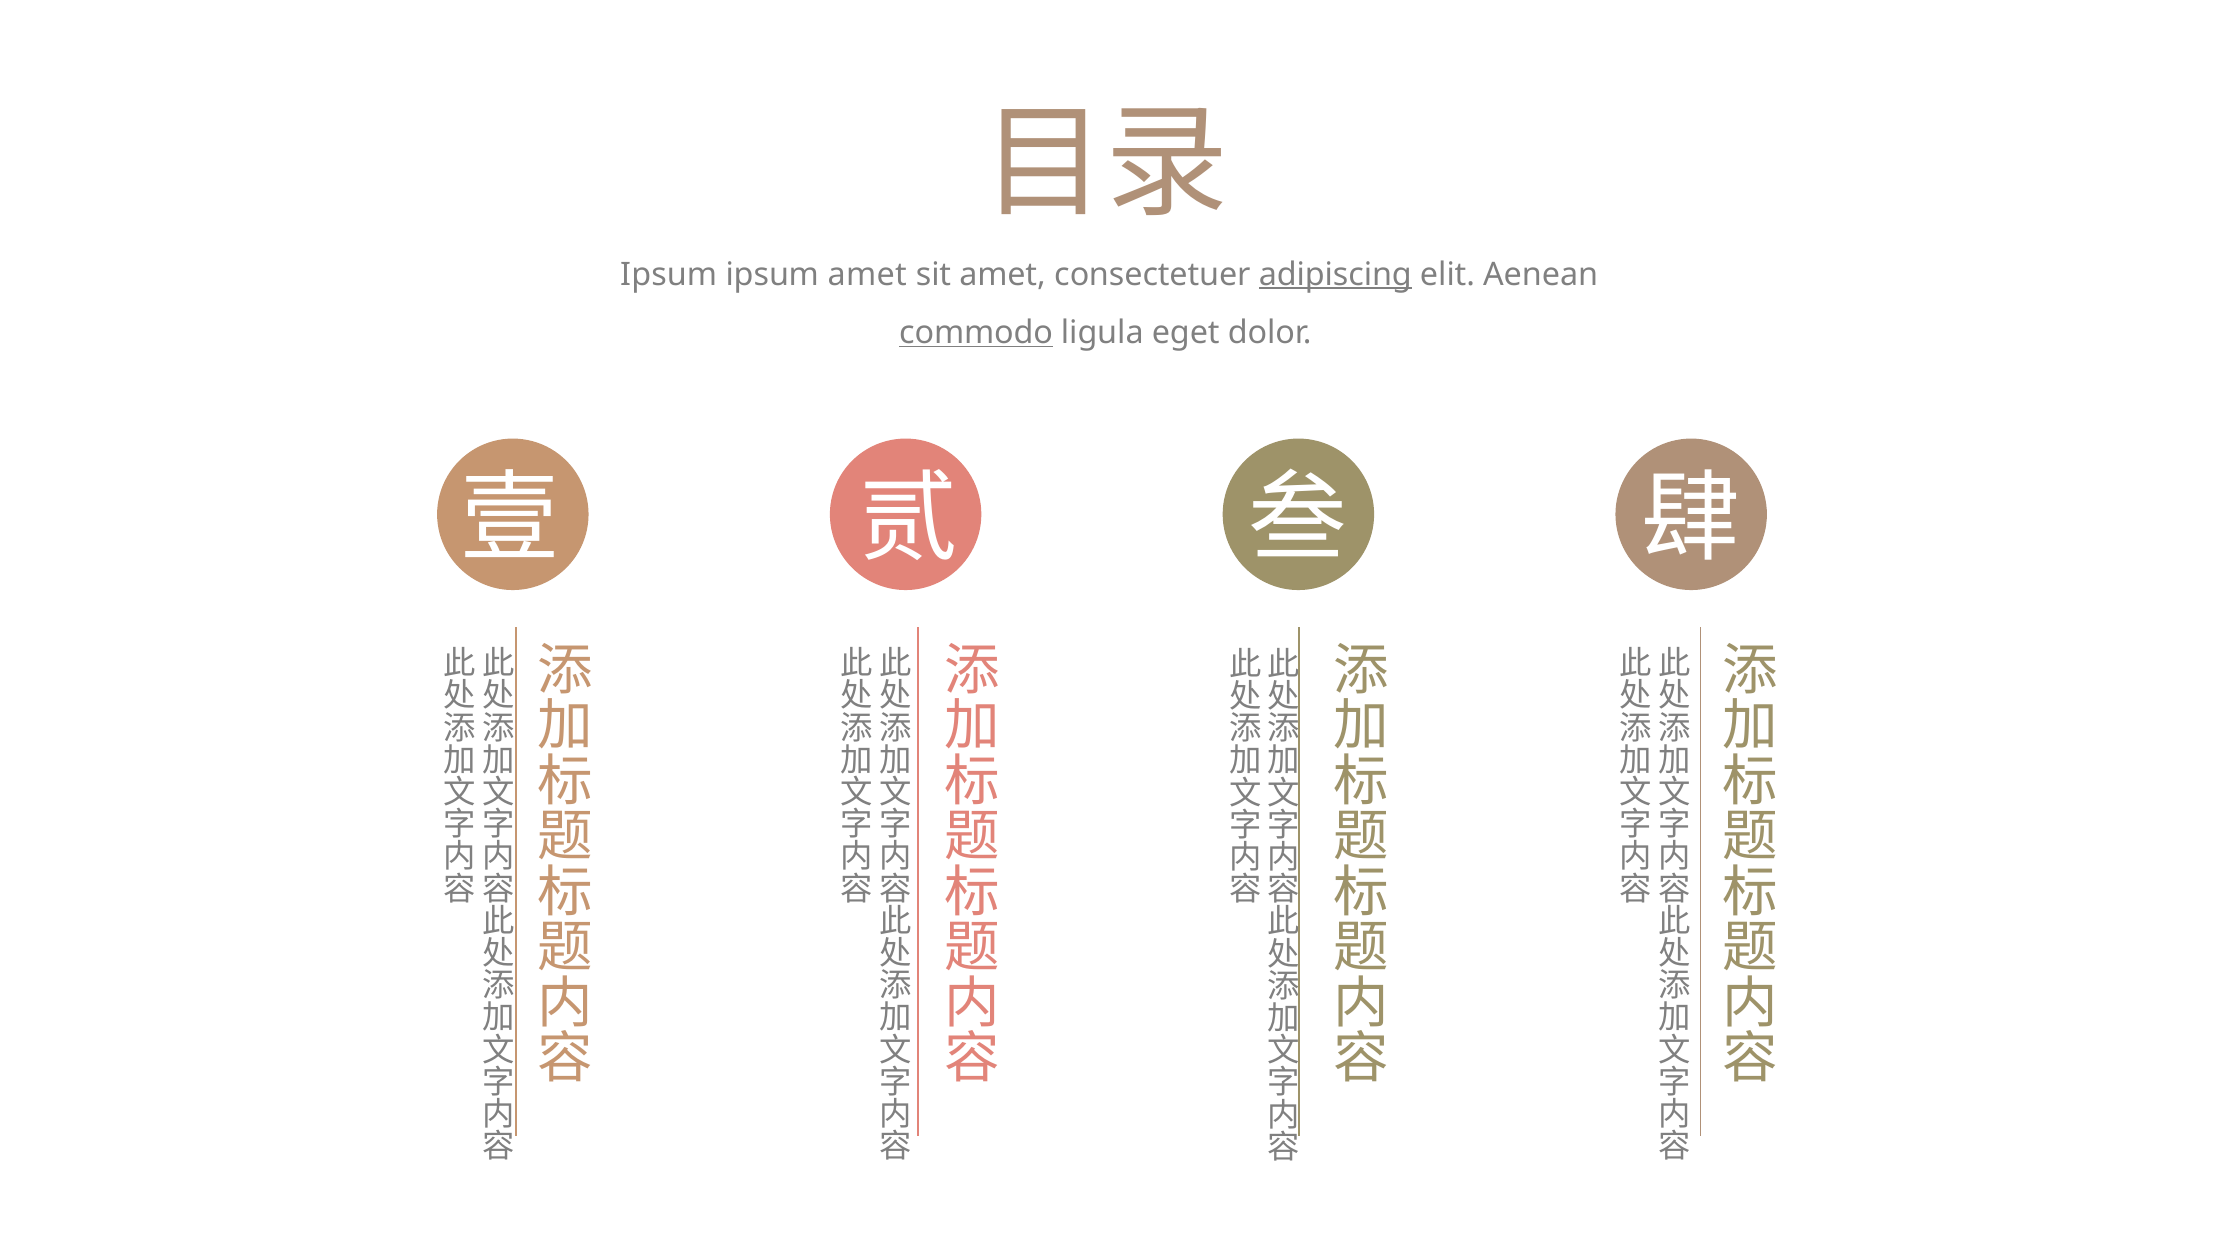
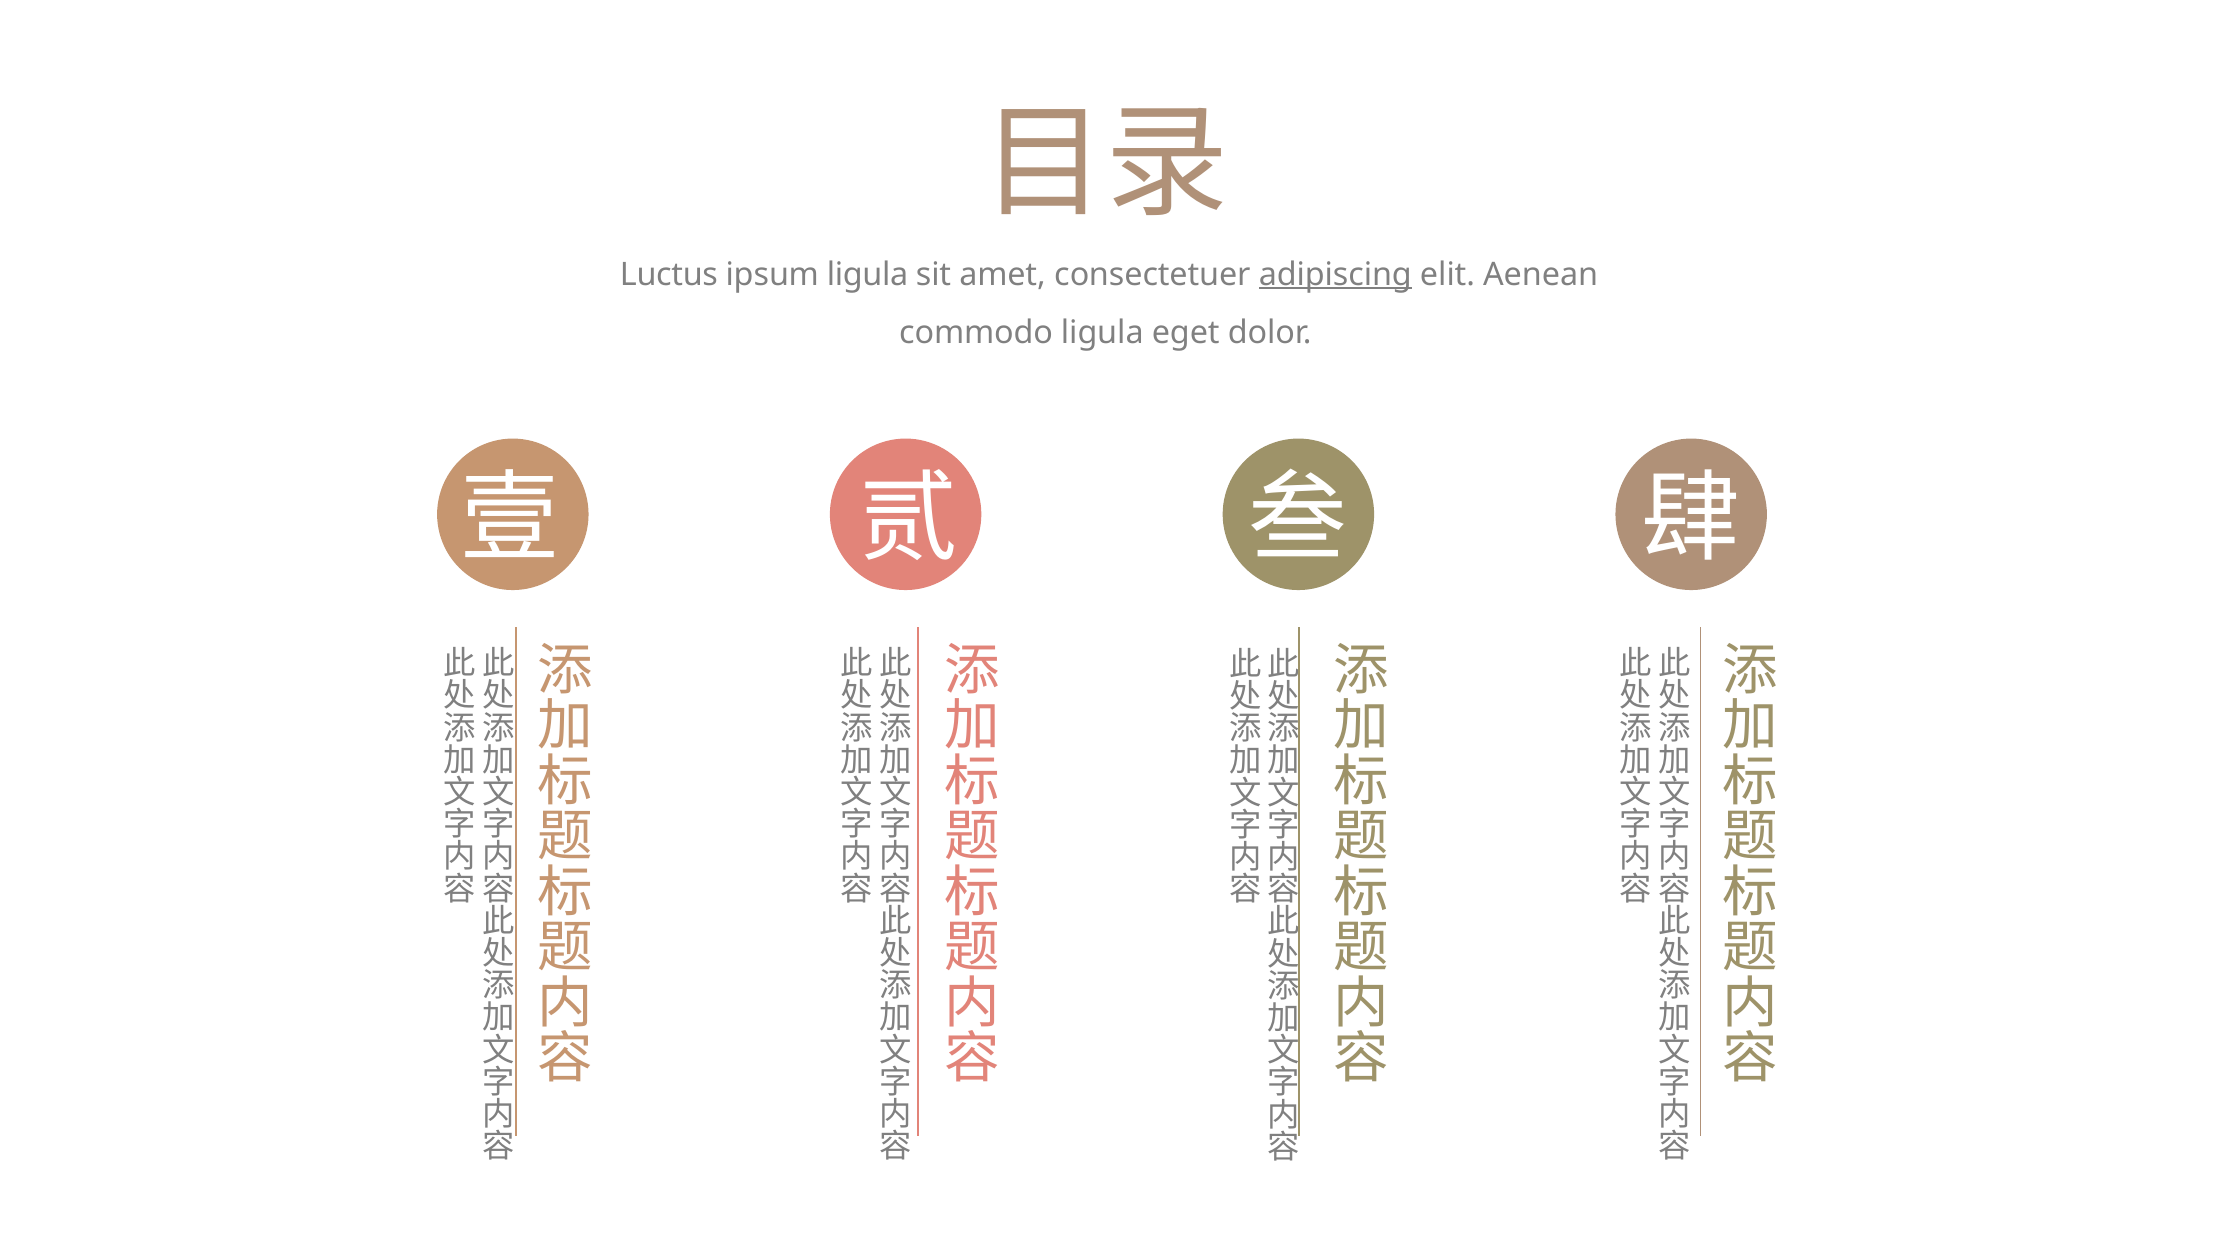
Ipsum: Ipsum -> Luctus (669, 274)
ipsum amet: amet -> ligula (868, 274)
commodo underline: present -> none (976, 333)
